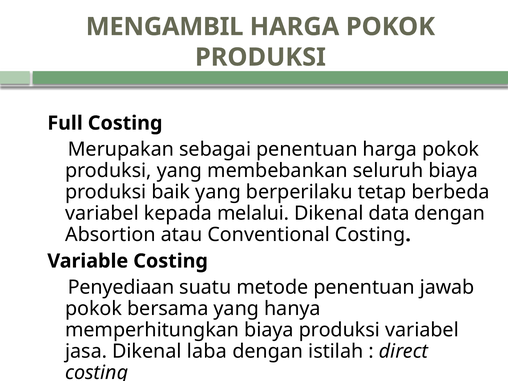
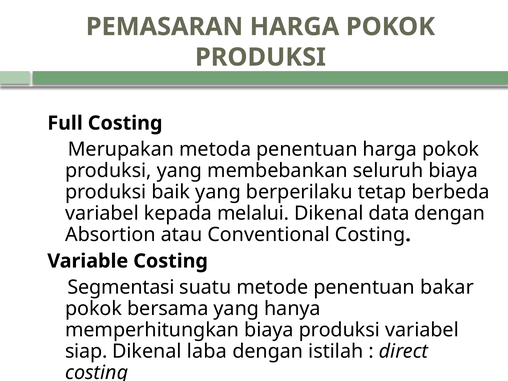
MENGAMBIL: MENGAMBIL -> PEMASARAN (165, 27)
sebagai: sebagai -> metoda (215, 149)
Penyediaan: Penyediaan -> Segmentasi (121, 287)
jawab: jawab -> bakar (447, 287)
jasa: jasa -> siap (86, 351)
